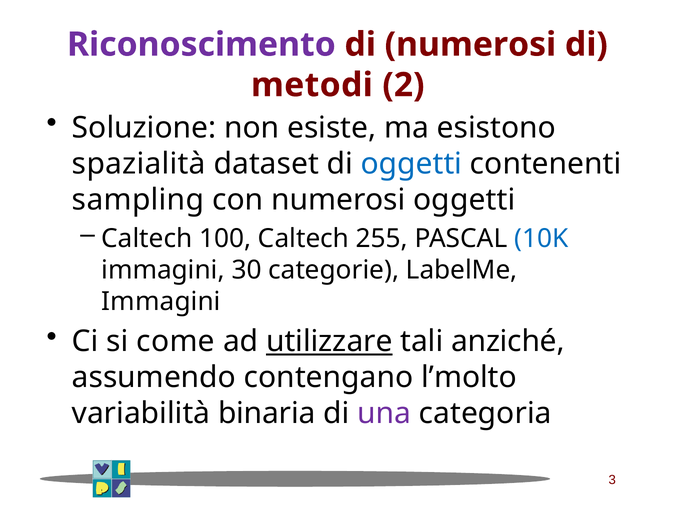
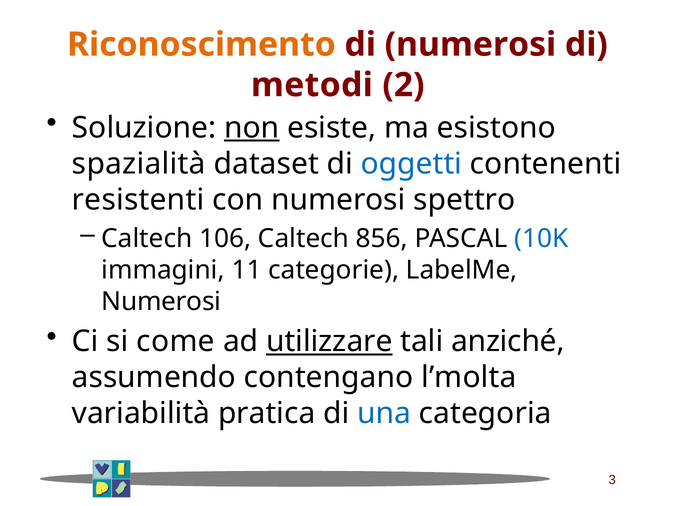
Riconoscimento colour: purple -> orange (201, 45)
non underline: none -> present (252, 128)
sampling: sampling -> resistenti (138, 200)
numerosi oggetti: oggetti -> spettro (464, 200)
100: 100 -> 106 (225, 239)
255: 255 -> 856 (382, 239)
30: 30 -> 11 (247, 270)
Immagini: Immagini -> Numerosi (161, 302)
l’molto: l’molto -> l’molta (469, 378)
binaria: binaria -> pratica (267, 414)
una colour: purple -> blue (384, 414)
